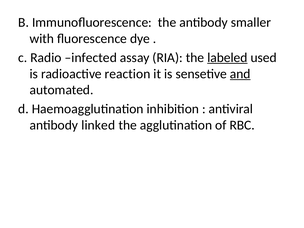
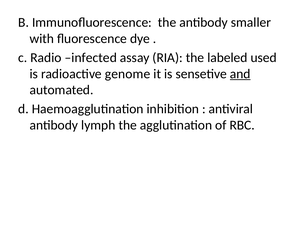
labeled underline: present -> none (227, 58)
reaction: reaction -> genome (128, 74)
linked: linked -> lymph (98, 125)
